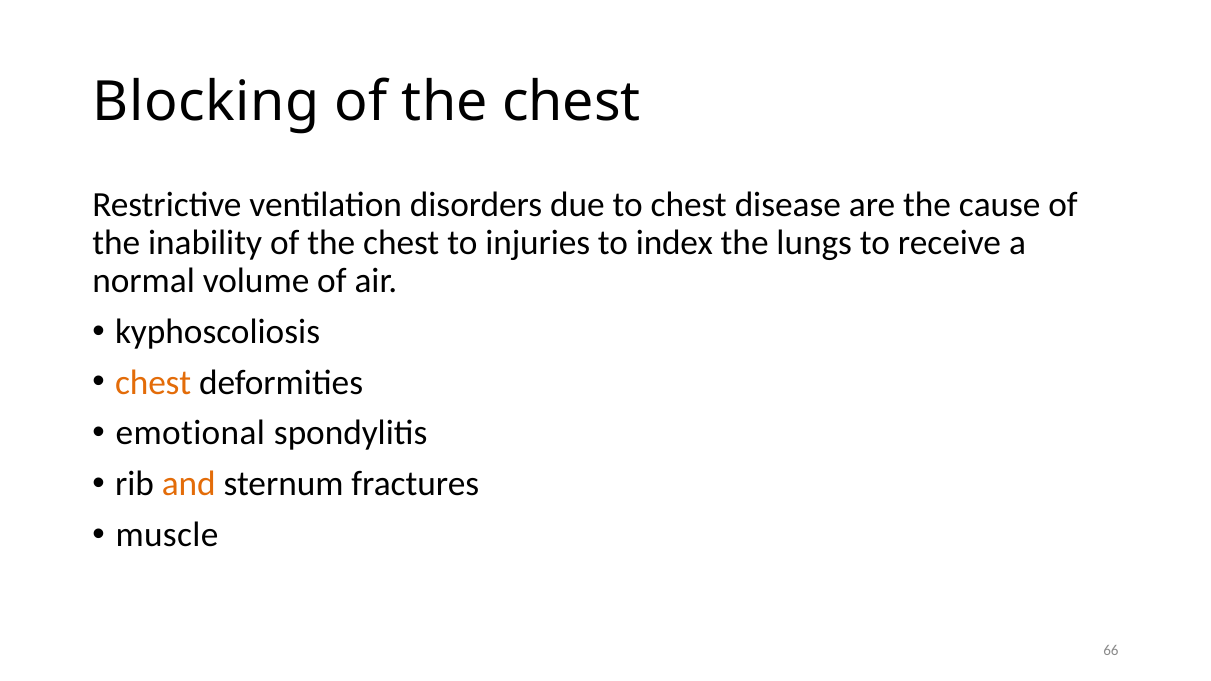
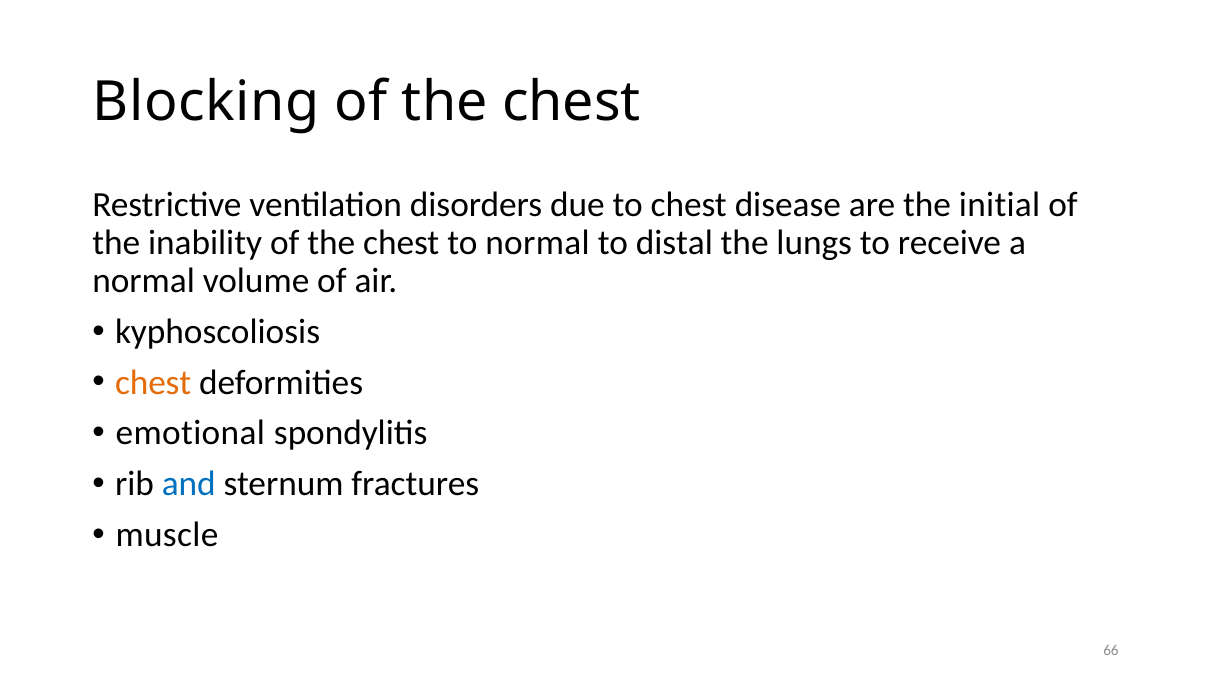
cause: cause -> initial (1000, 205)
to injuries: injuries -> normal (537, 243)
index: index -> distal (674, 243)
and colour: orange -> blue (189, 484)
